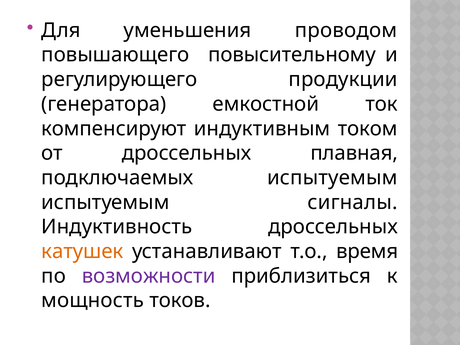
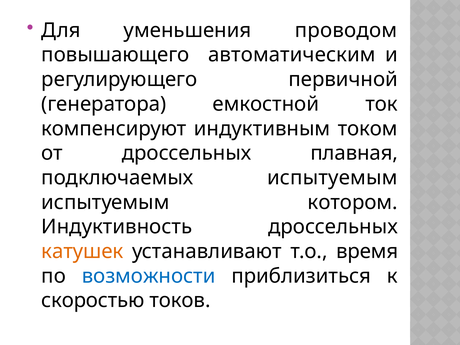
повысительному: повысительному -> автоматическим (292, 55)
продукции: продукции -> первичной (343, 79)
сигналы: сигналы -> котором (353, 202)
возможности colour: purple -> blue (149, 276)
мощность: мощность -> скоростью (93, 300)
